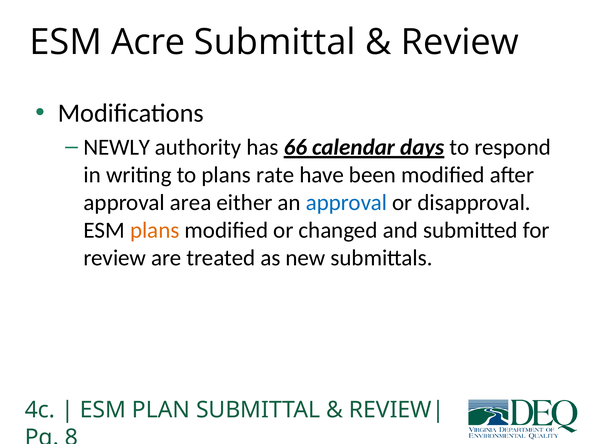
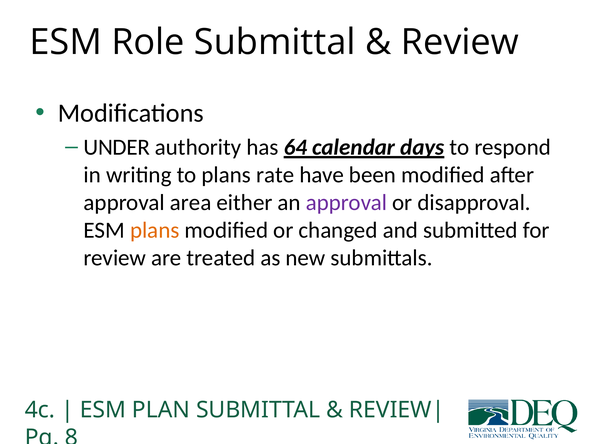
Acre: Acre -> Role (148, 42)
NEWLY: NEWLY -> UNDER (117, 147)
66: 66 -> 64 (295, 147)
approval colour: blue -> purple (347, 203)
